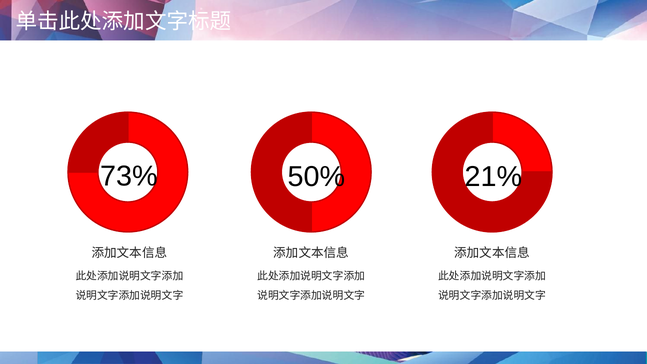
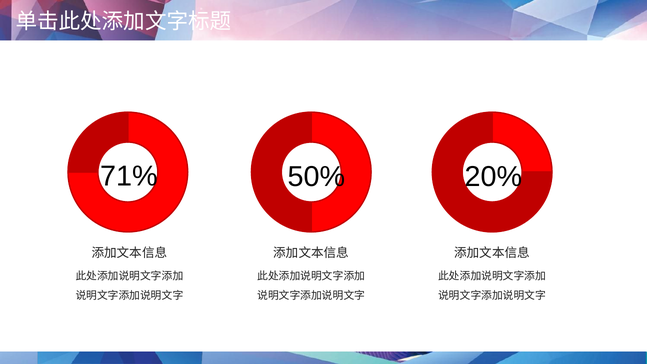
73%: 73% -> 71% (129, 176)
21%: 21% -> 20% (493, 177)
